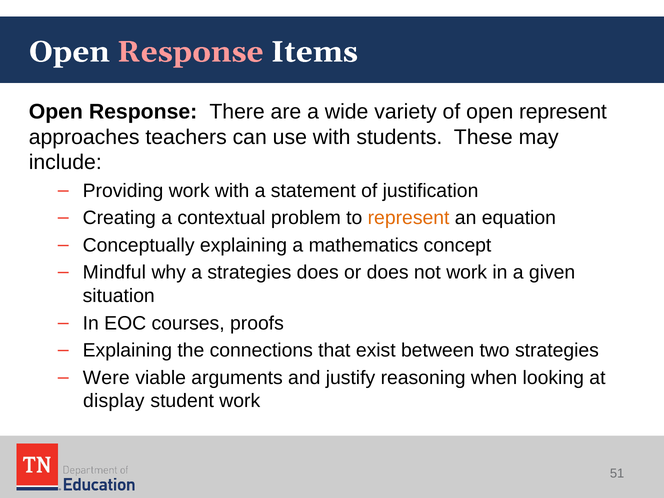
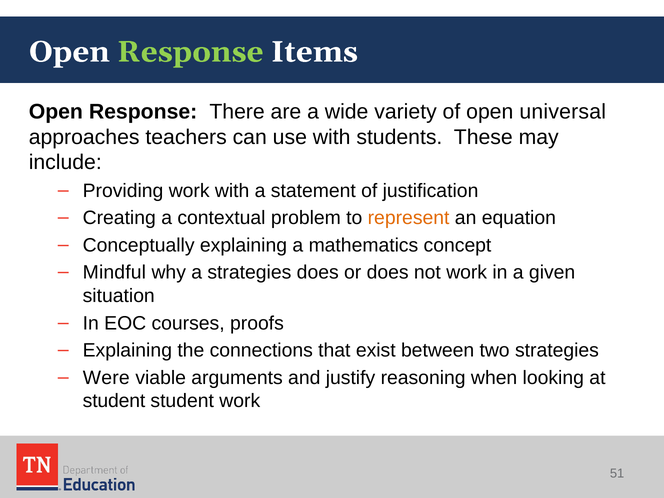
Response colour: pink -> light green (190, 52)
open represent: represent -> universal (563, 112)
display: display -> student (114, 401)
